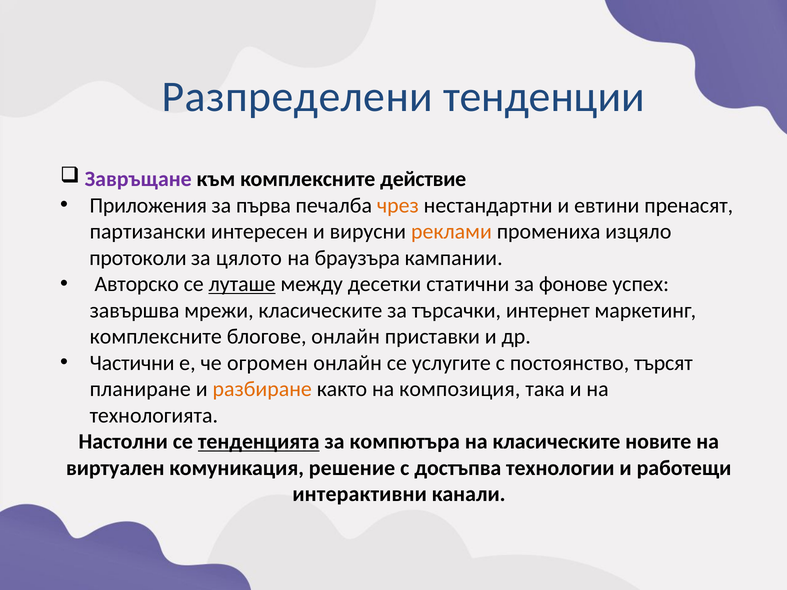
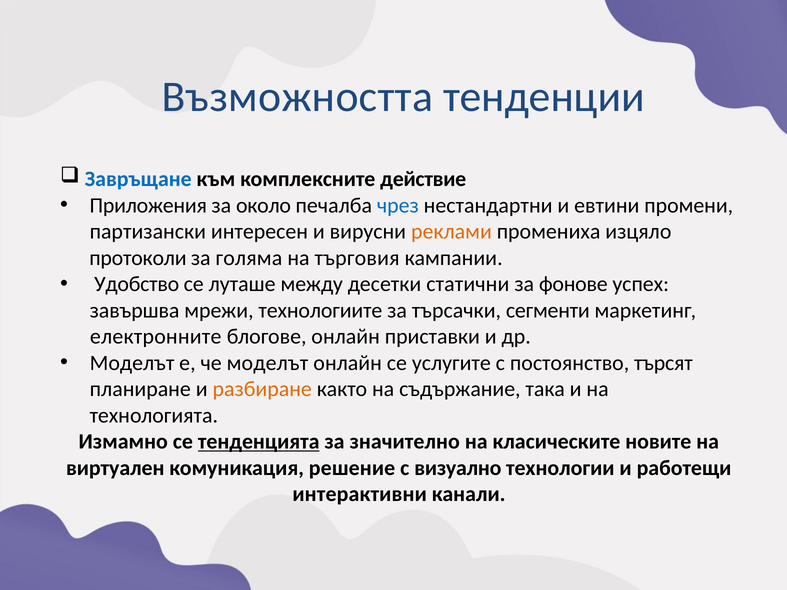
Разпределени: Разпределени -> Възможността (297, 97)
Завръщане colour: purple -> blue (138, 179)
първа: първа -> около (264, 206)
чрез colour: orange -> blue (398, 206)
пренасят: пренасят -> промени (689, 206)
цялото: цялото -> голяма (249, 258)
браузъра: браузъра -> търговия (357, 258)
Авторско: Авторско -> Удобство (137, 284)
луташе underline: present -> none (242, 284)
мрежи класическите: класическите -> технологиите (320, 311)
интернет: интернет -> сегменти (548, 311)
комплексните: комплексните -> електронните (156, 337)
Частични: Частични -> Моделът (132, 363)
че огромен: огромен -> моделът (267, 363)
композиция: композиция -> съдържание (460, 389)
Настолни: Настолни -> Измамно (123, 442)
компютъра: компютъра -> значително (405, 442)
достъпва: достъпва -> визуално (458, 468)
